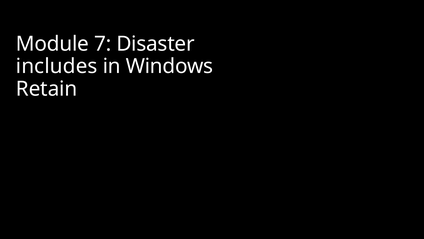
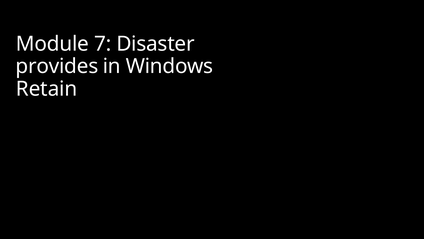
includes: includes -> provides (57, 66)
